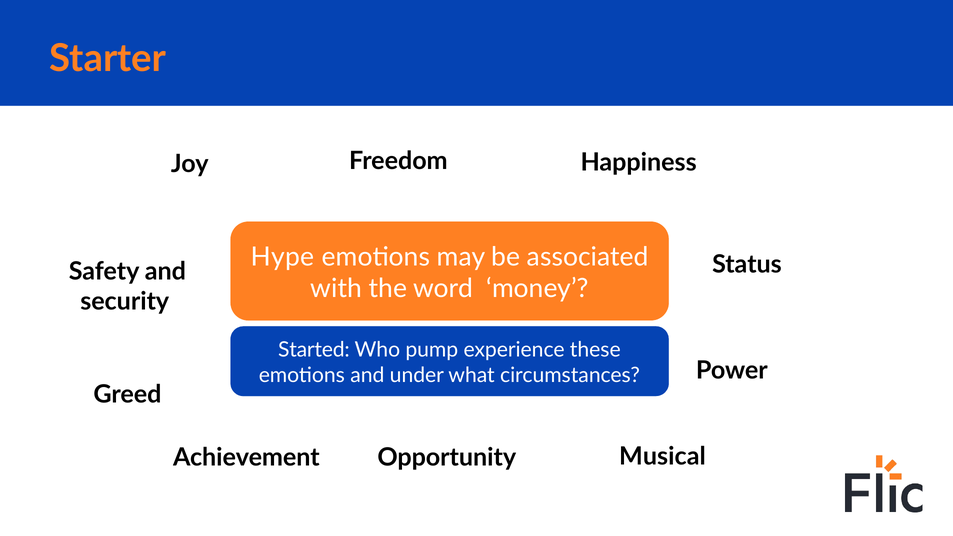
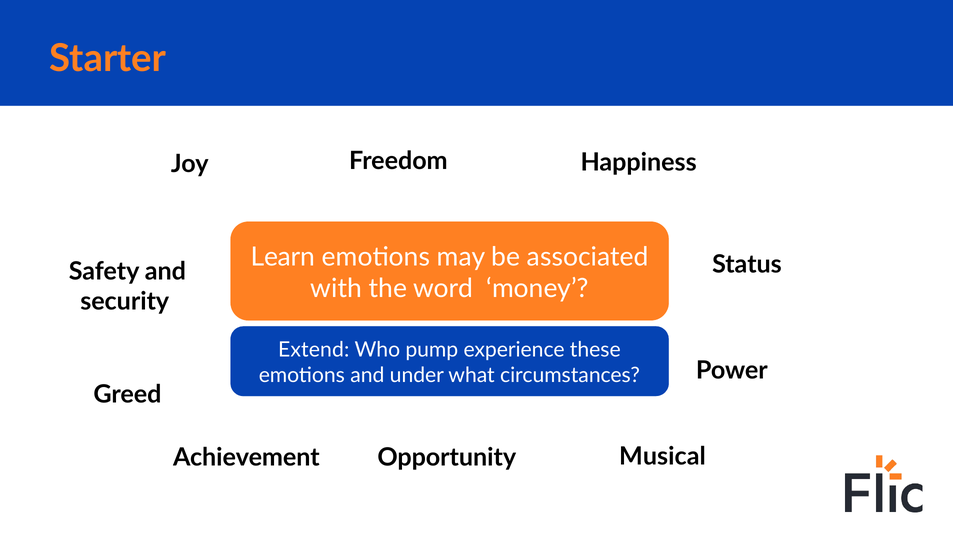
Hype: Hype -> Learn (283, 257)
Started: Started -> Extend (314, 350)
